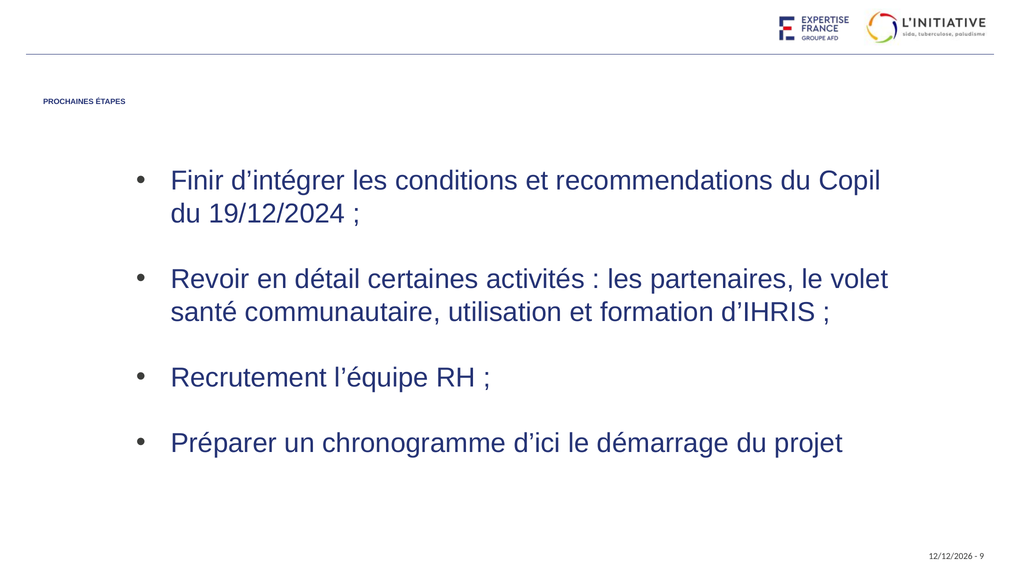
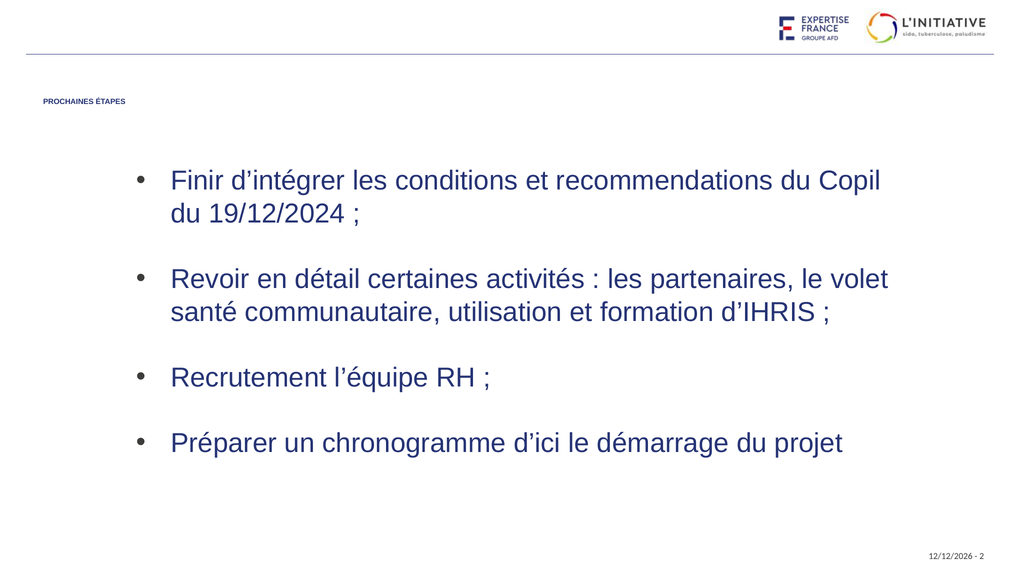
9: 9 -> 2 (982, 556)
